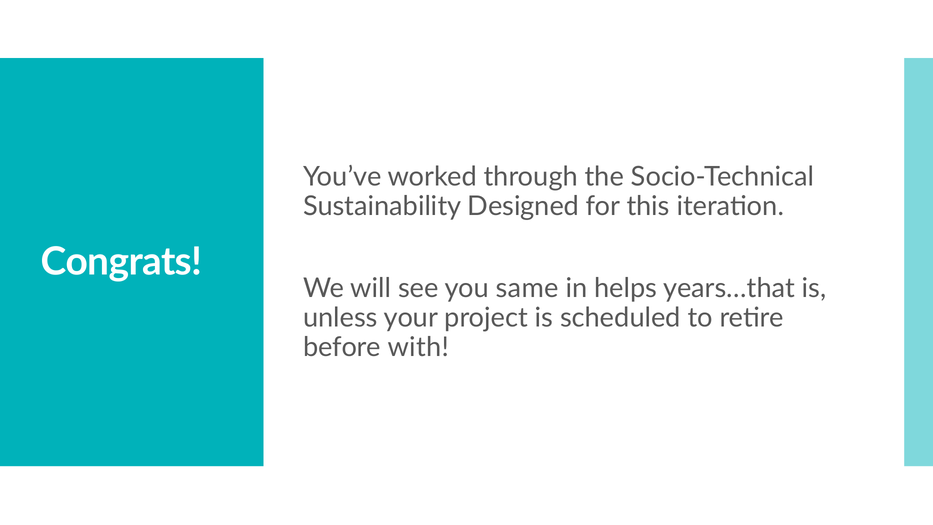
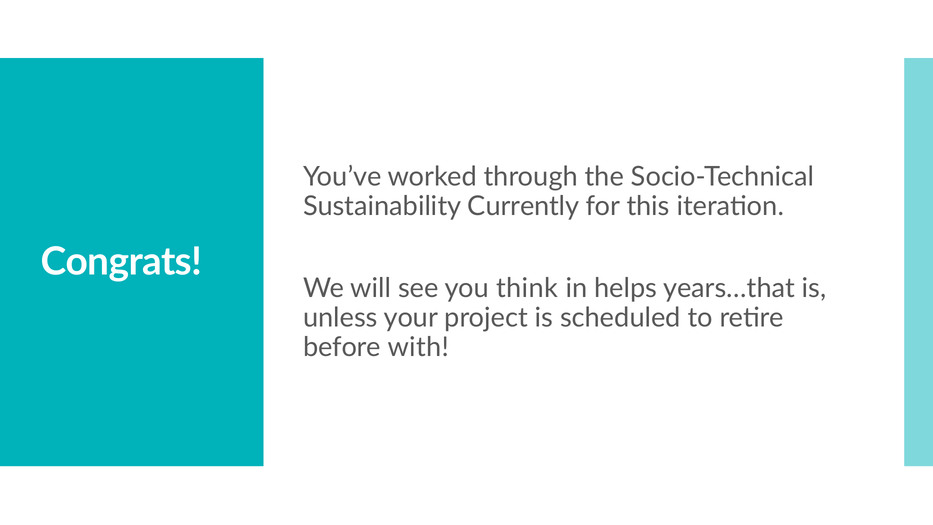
Designed: Designed -> Currently (523, 206)
same: same -> think (527, 288)
